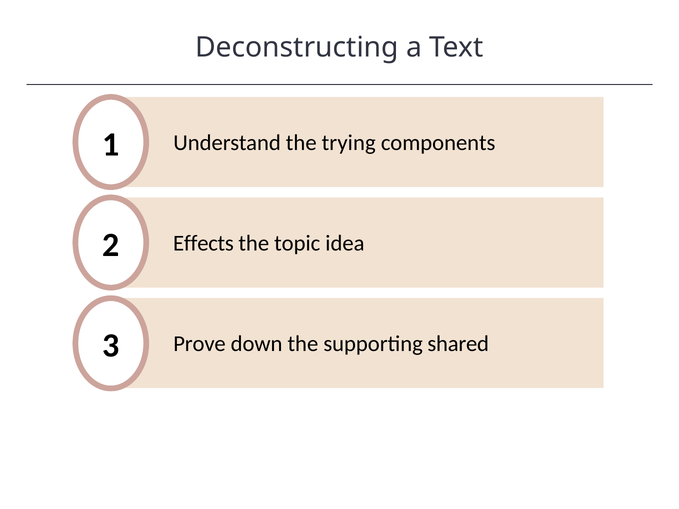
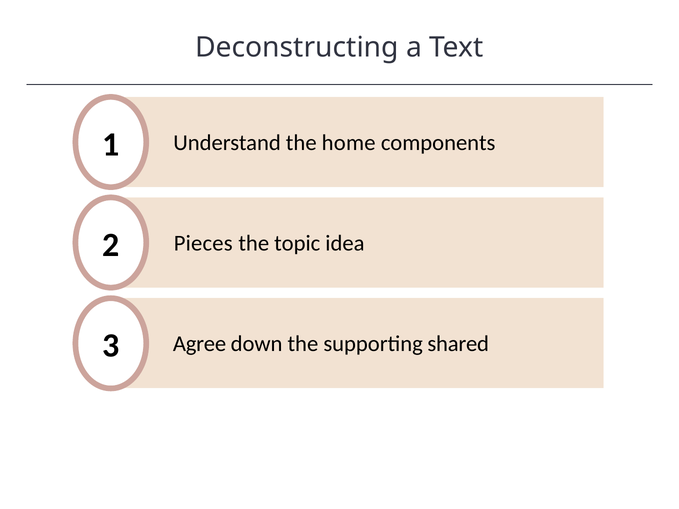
trying: trying -> home (349, 143)
Effects: Effects -> Pieces (203, 244)
Prove: Prove -> Agree (200, 344)
